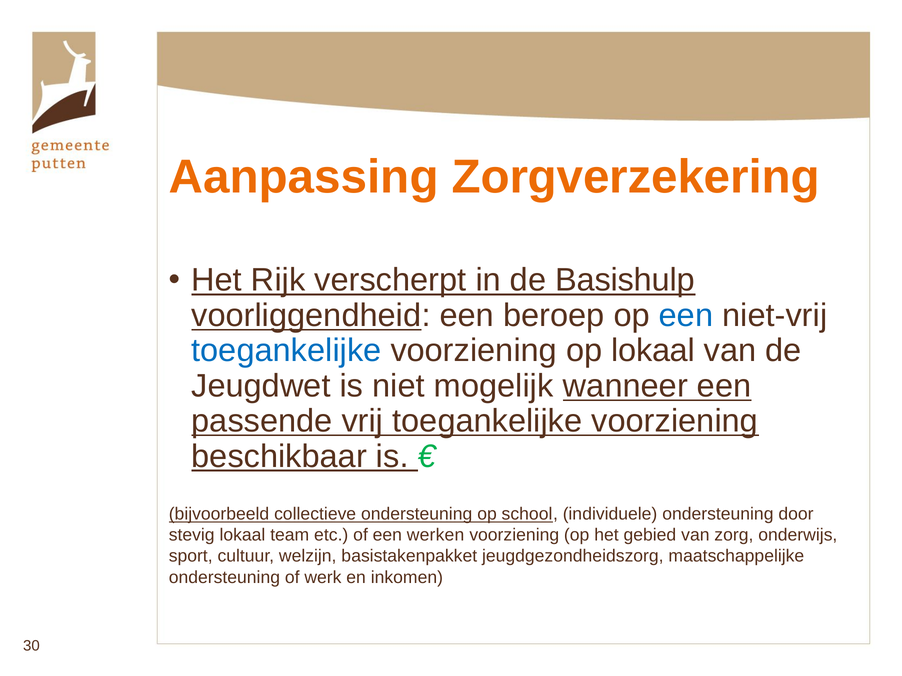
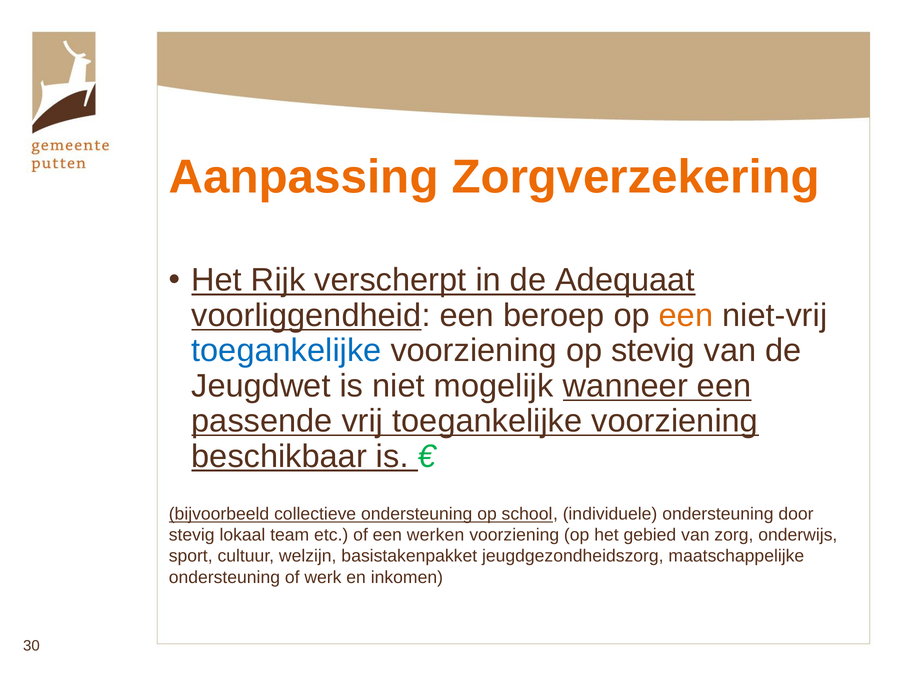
Basishulp: Basishulp -> Adequaat (625, 280)
een colour: blue -> orange (686, 316)
op lokaal: lokaal -> stevig (653, 351)
